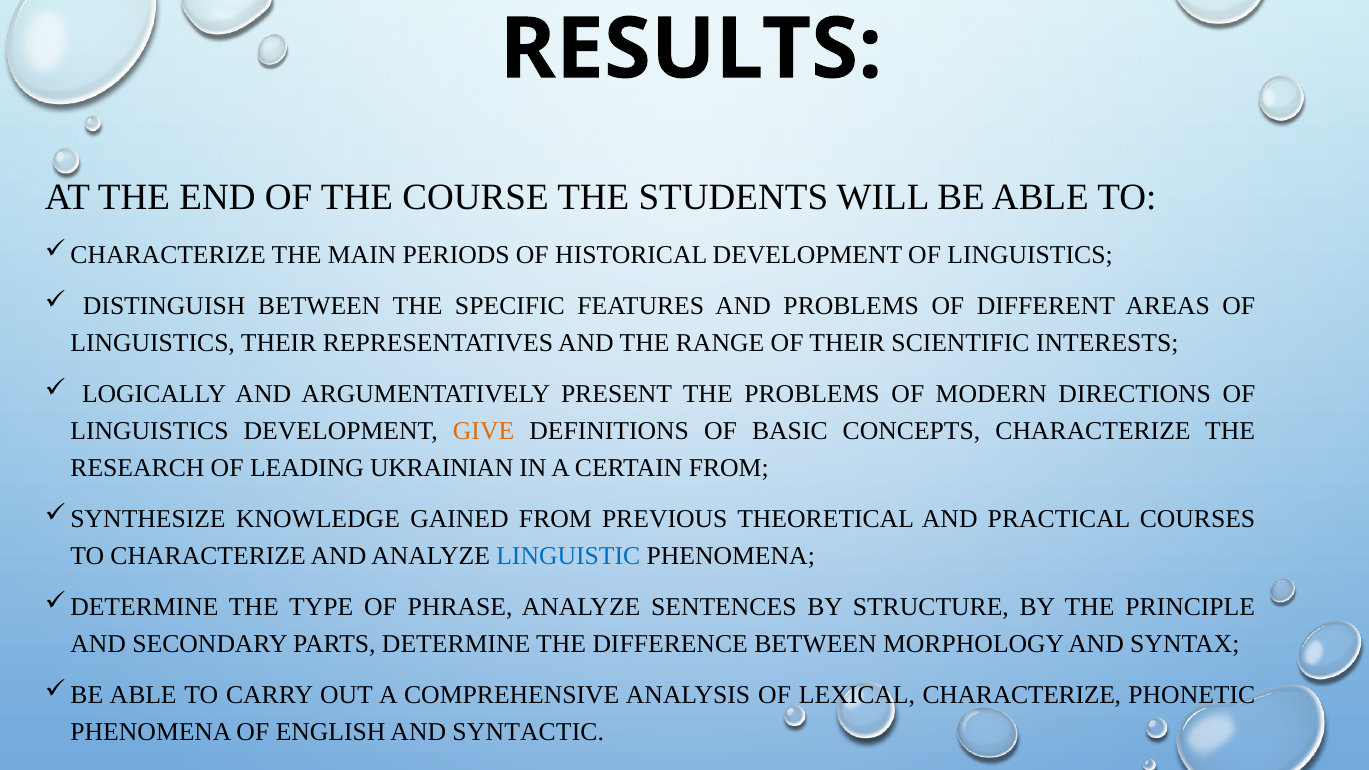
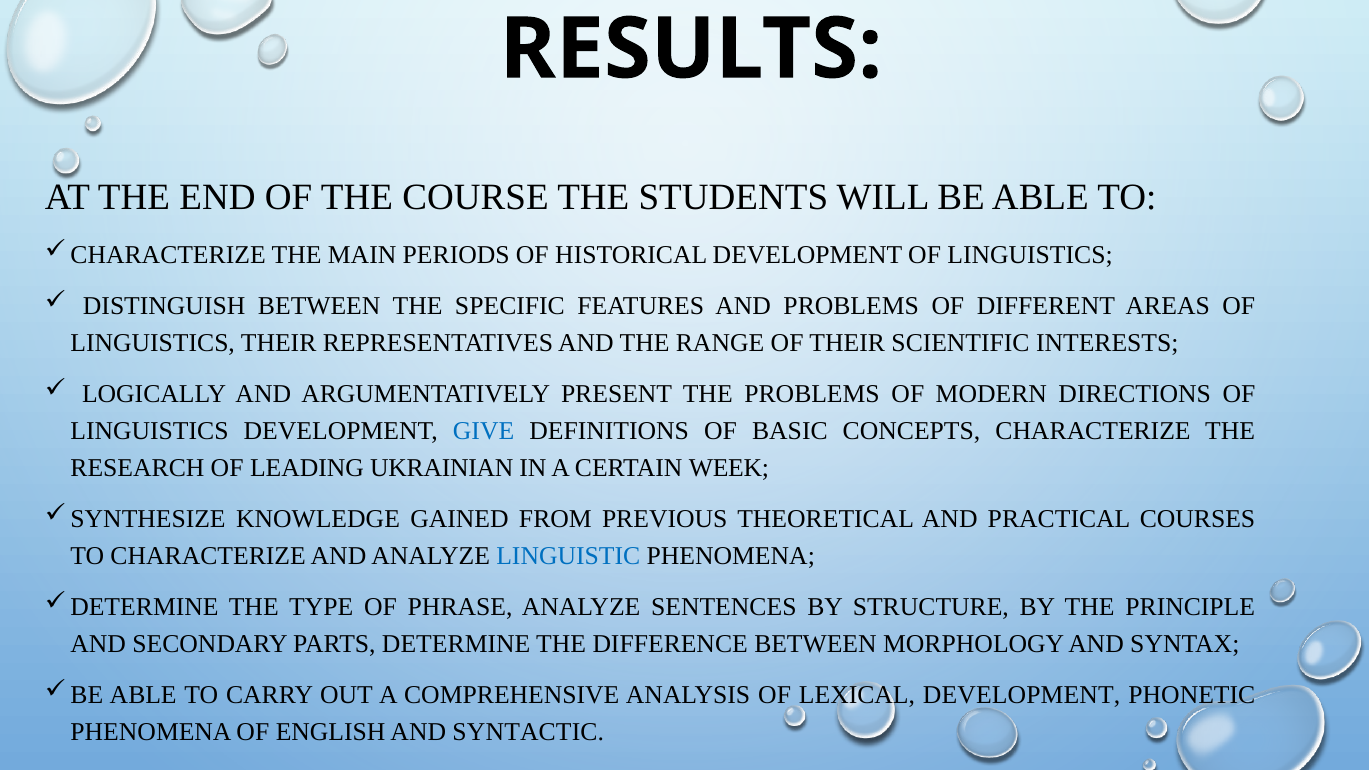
GIVE colour: orange -> blue (484, 431)
CERTAIN FROM: FROM -> WEEK (729, 468)
LEXICAL CHARACTERIZE: CHARACTERIZE -> DEVELOPMENT (1022, 696)
